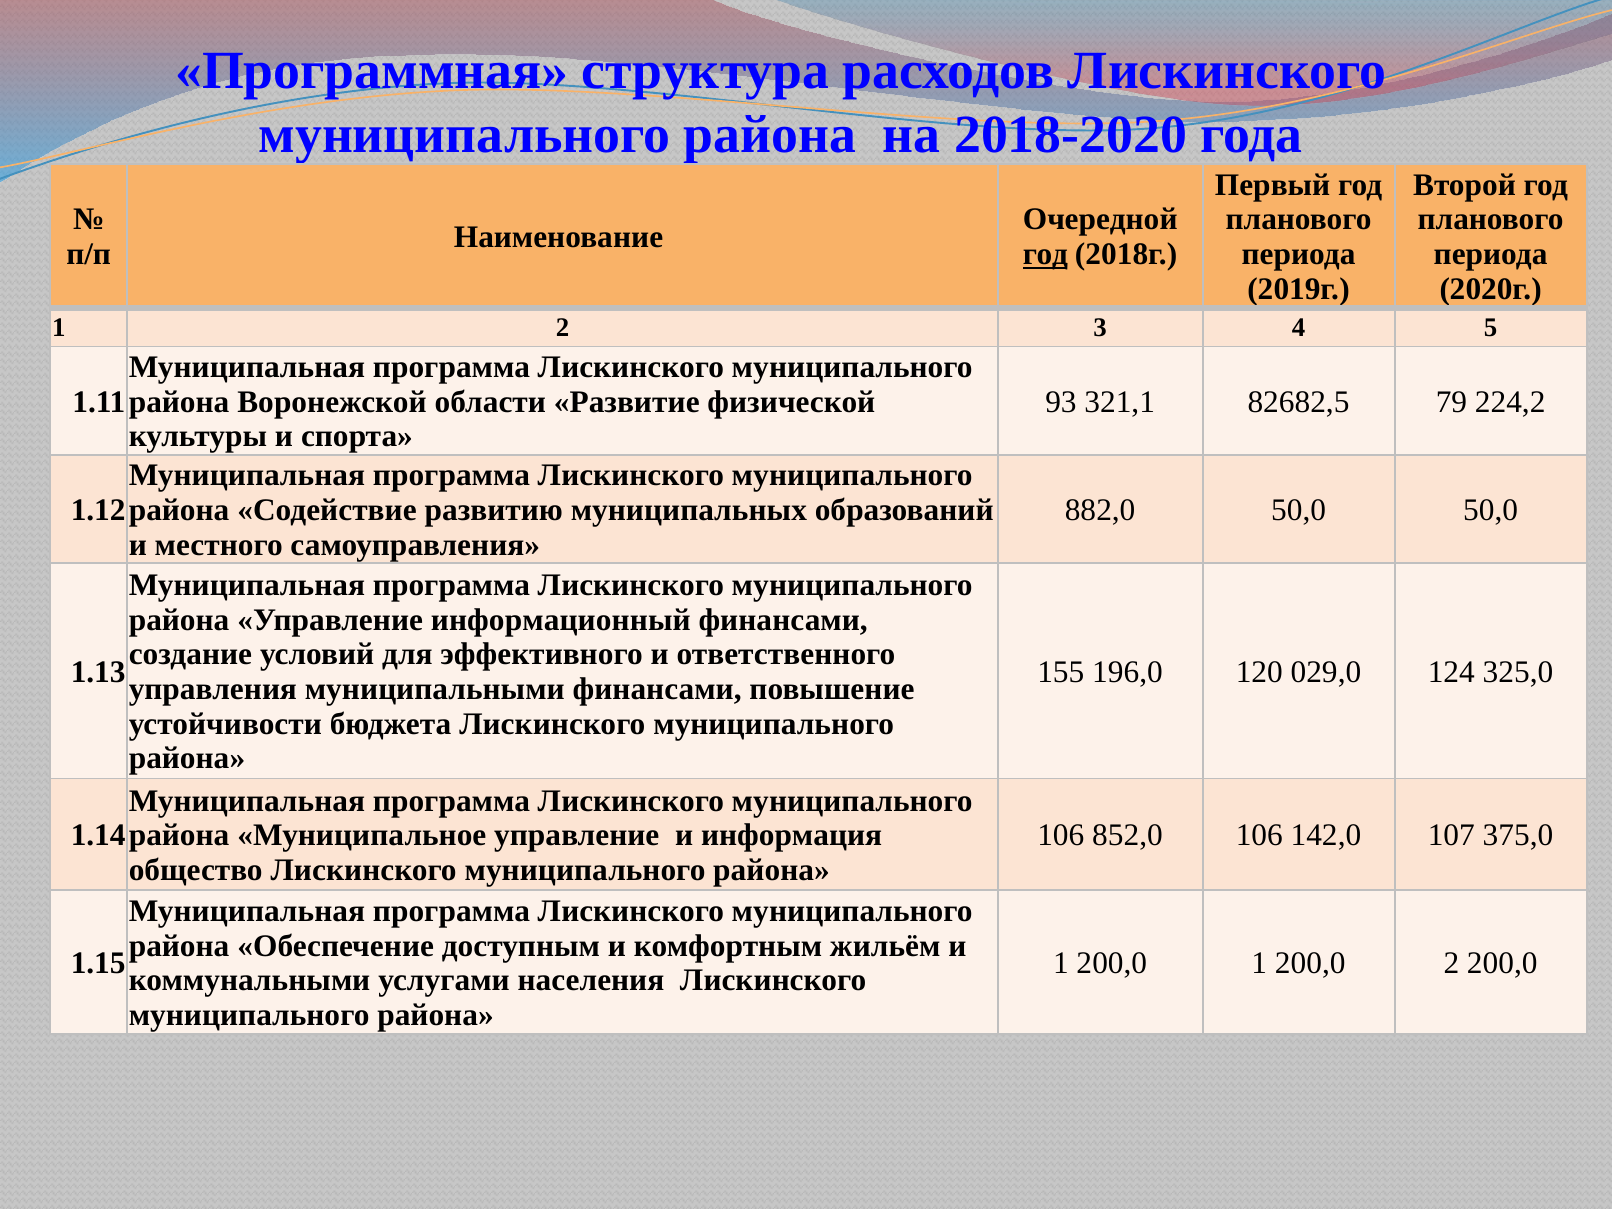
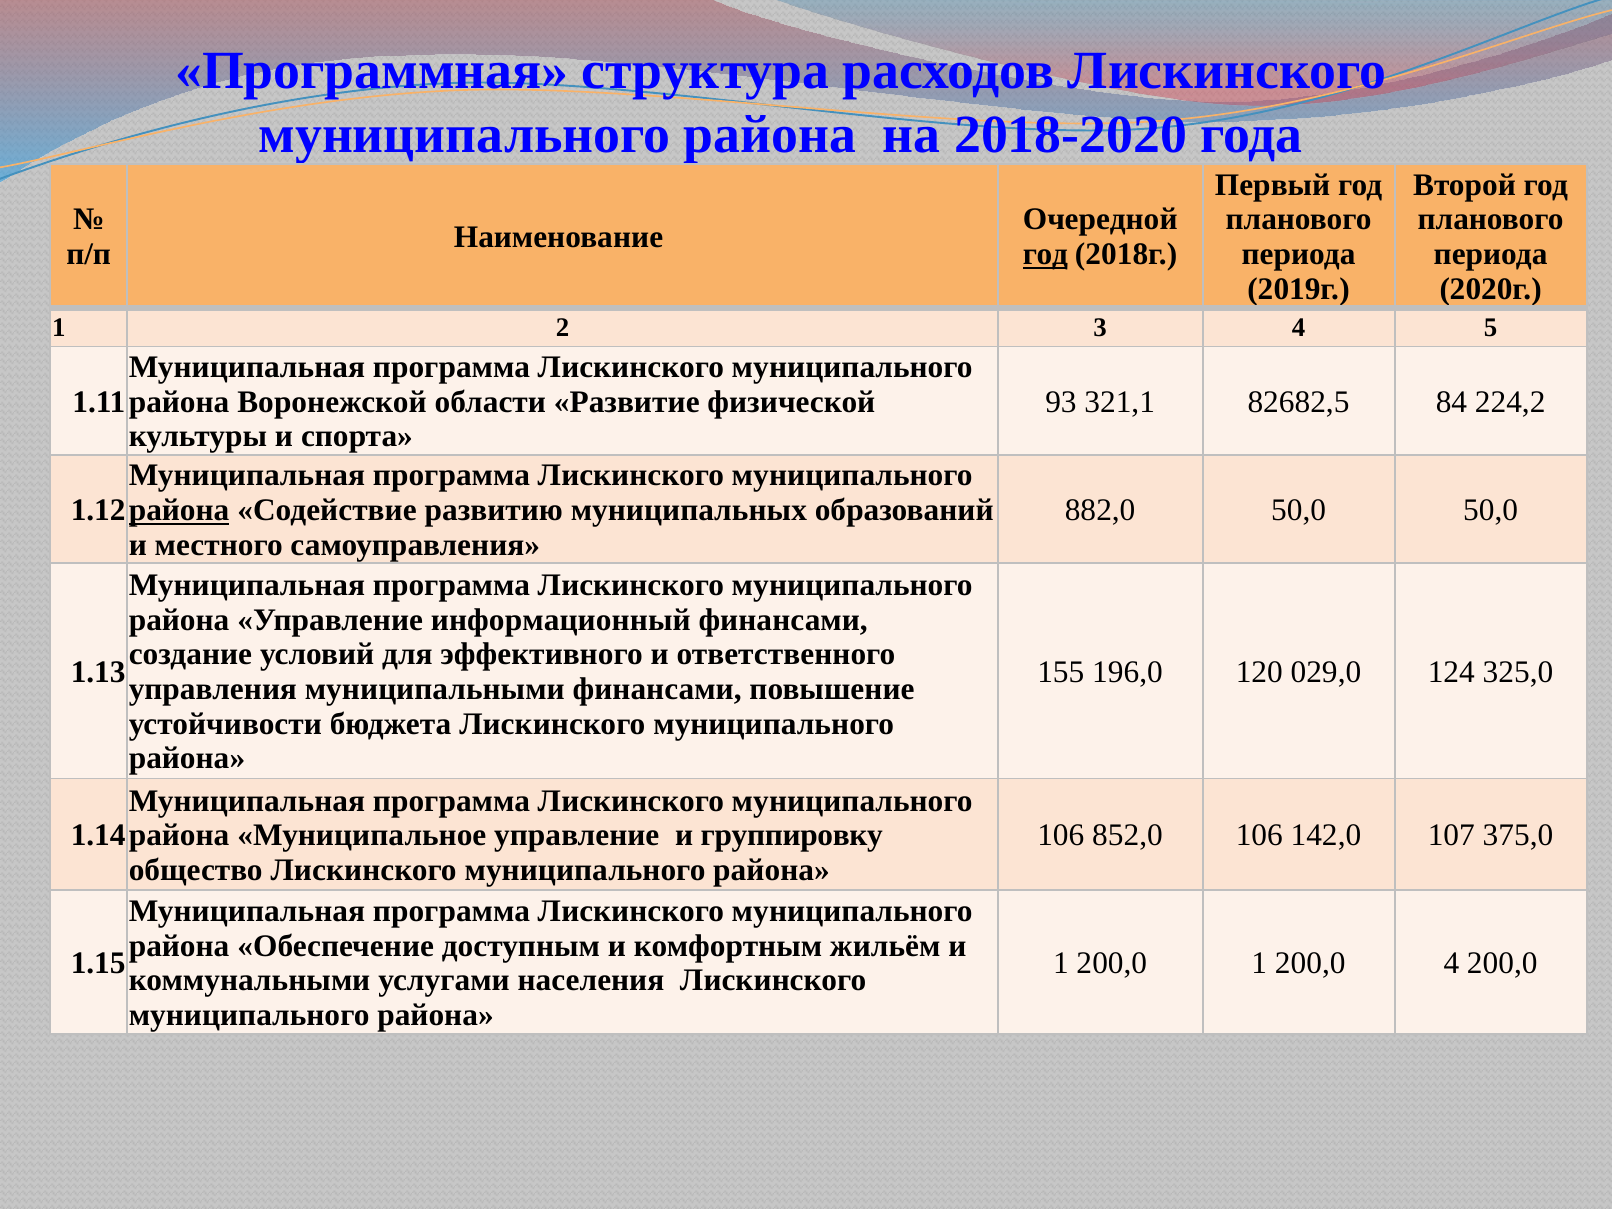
79: 79 -> 84 (1451, 402)
района underline: none -> present (179, 510)
информация: информация -> группировку (792, 835)
200,0 2: 2 -> 4 (1451, 963)
